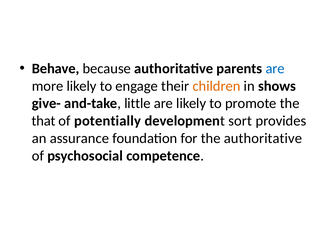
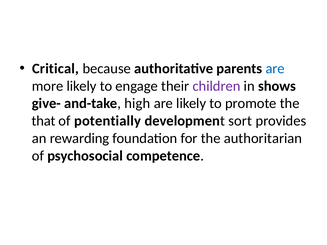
Behave: Behave -> Critical (56, 69)
children colour: orange -> purple (217, 86)
little: little -> high (137, 104)
assurance: assurance -> rewarding (79, 138)
the authoritative: authoritative -> authoritarian (263, 138)
